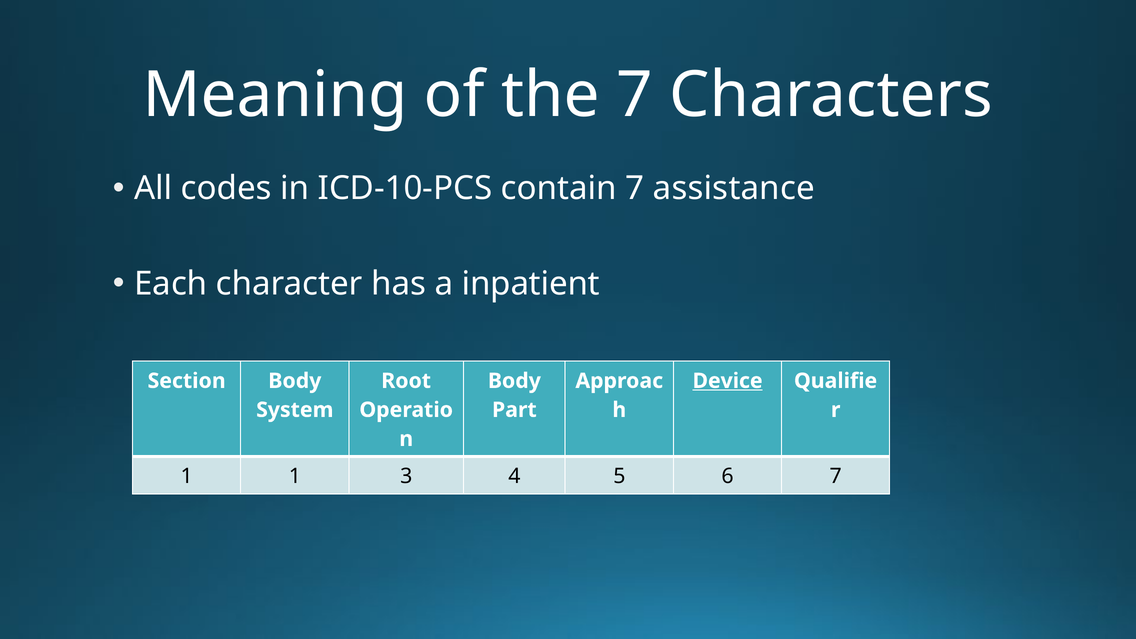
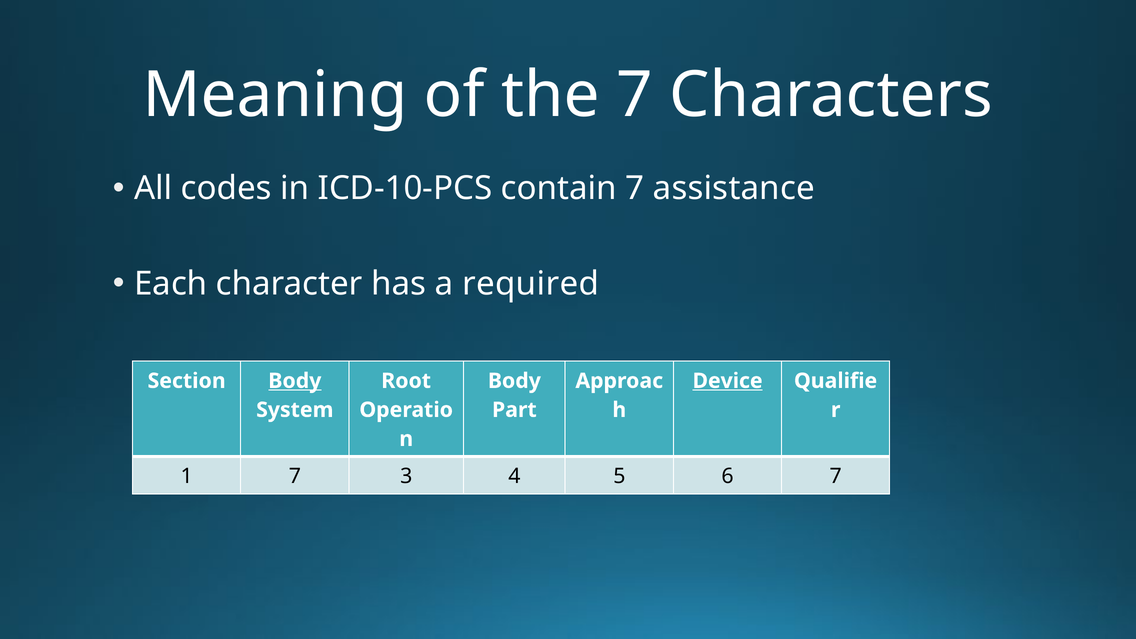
inpatient: inpatient -> required (530, 284)
Body underline: none -> present (295, 381)
1 1: 1 -> 7 (295, 476)
